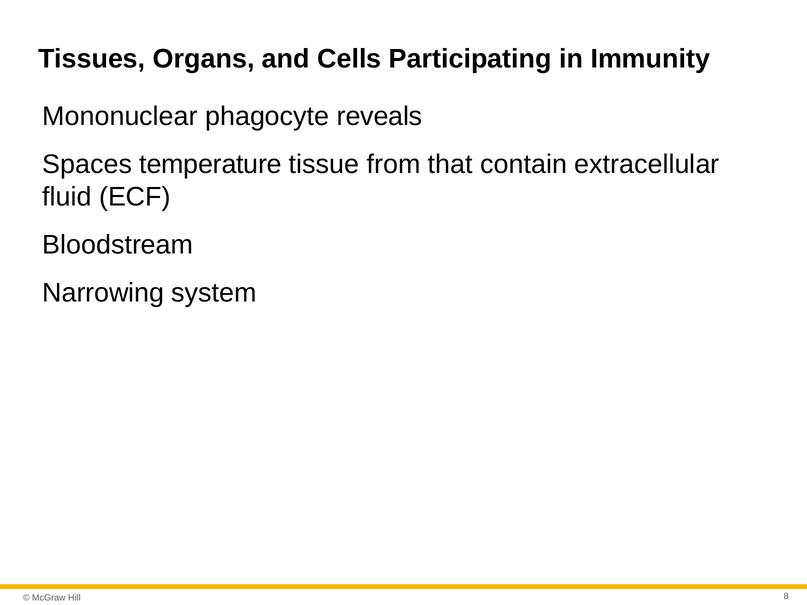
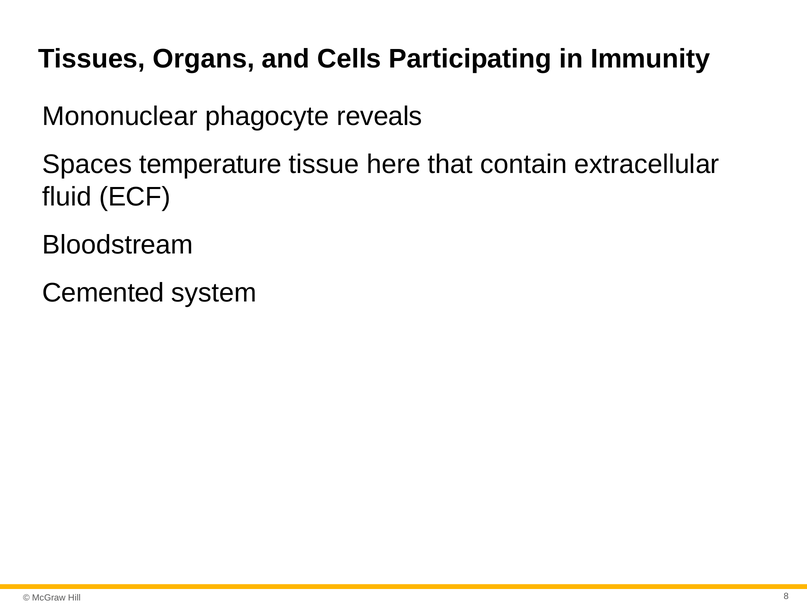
from: from -> here (394, 165)
Narrowing: Narrowing -> Cemented (103, 293)
